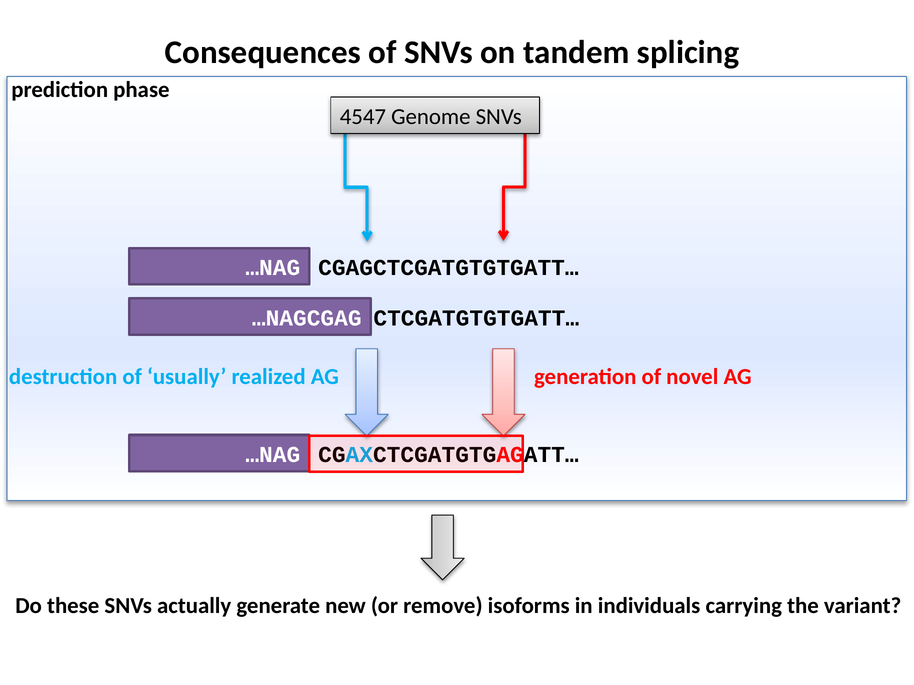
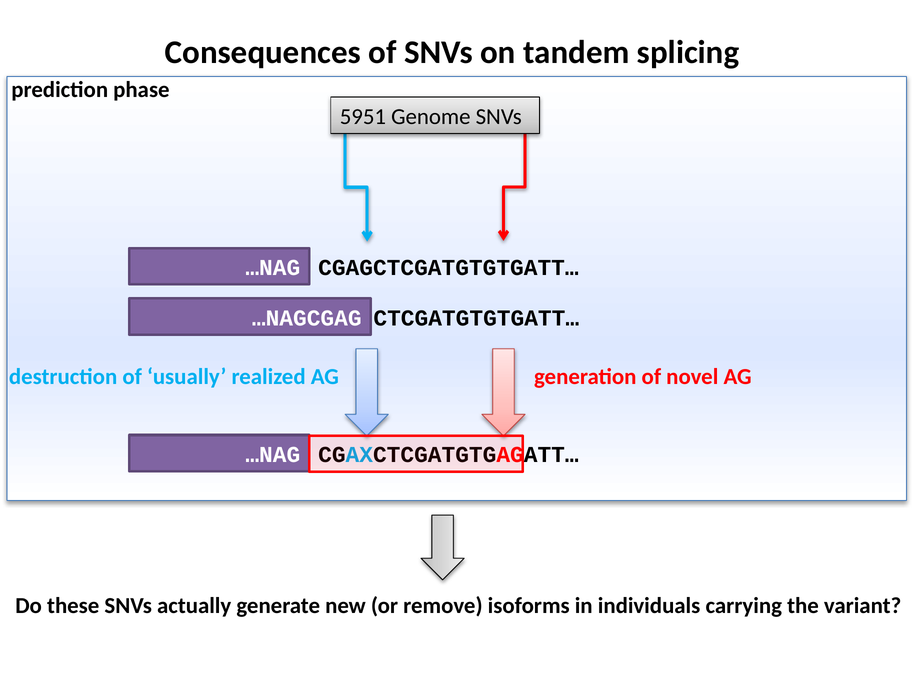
4547: 4547 -> 5951 (363, 117)
